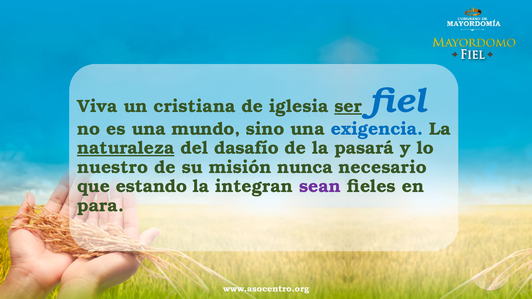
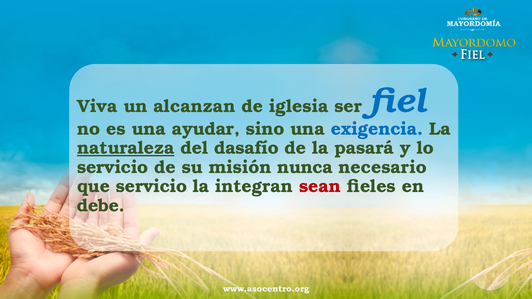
cristiana: cristiana -> alcanzan (194, 106)
ser underline: present -> none (348, 106)
mundo: mundo -> ayudar (206, 129)
nuestro: nuestro -> servicio (113, 167)
que estando: estando -> servicio (151, 186)
sean colour: purple -> red (320, 186)
para: para -> debe (101, 206)
